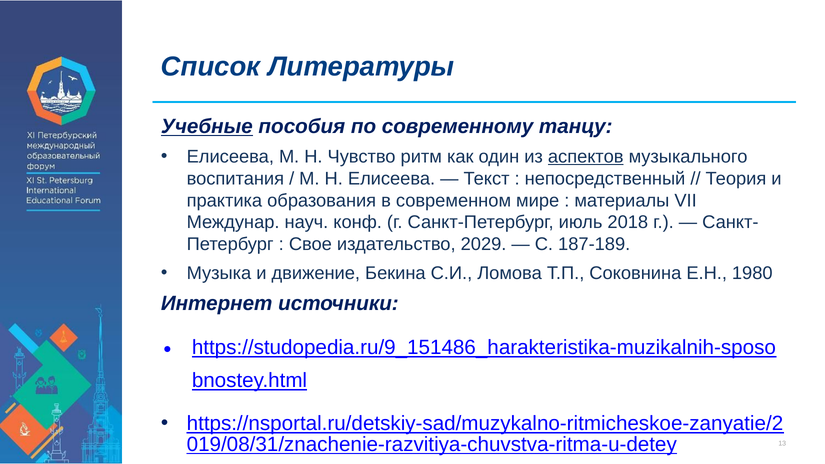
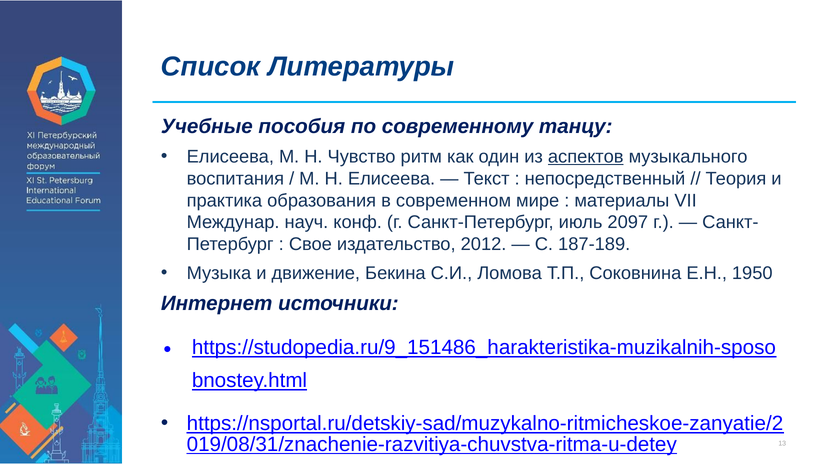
Учебные underline: present -> none (207, 127)
2018: 2018 -> 2097 (628, 222)
2029: 2029 -> 2012 (484, 244)
1980: 1980 -> 1950 (752, 273)
